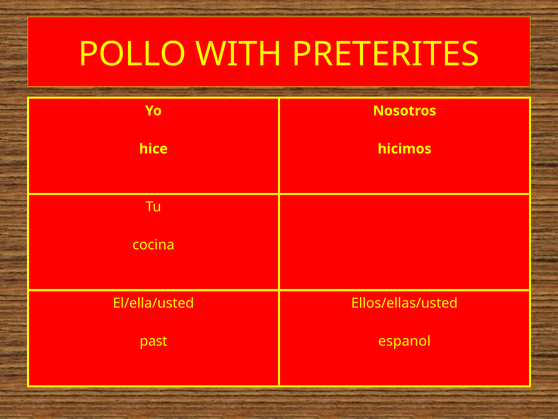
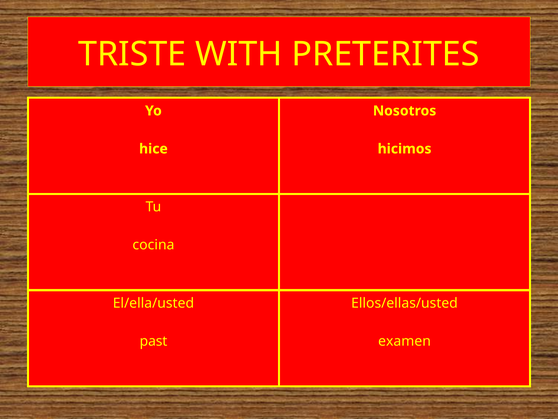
POLLO: POLLO -> TRISTE (132, 54)
espanol: espanol -> examen (405, 341)
